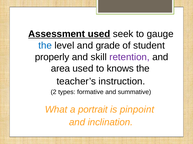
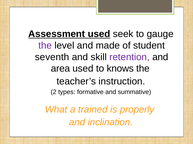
the colour: blue -> purple (45, 46)
grade: grade -> made (108, 46)
properly: properly -> seventh (52, 57)
portrait: portrait -> trained (93, 110)
pinpoint: pinpoint -> properly (137, 110)
